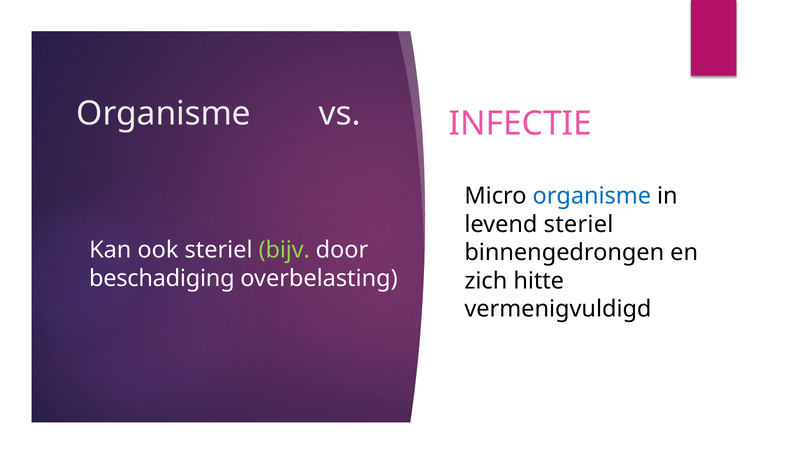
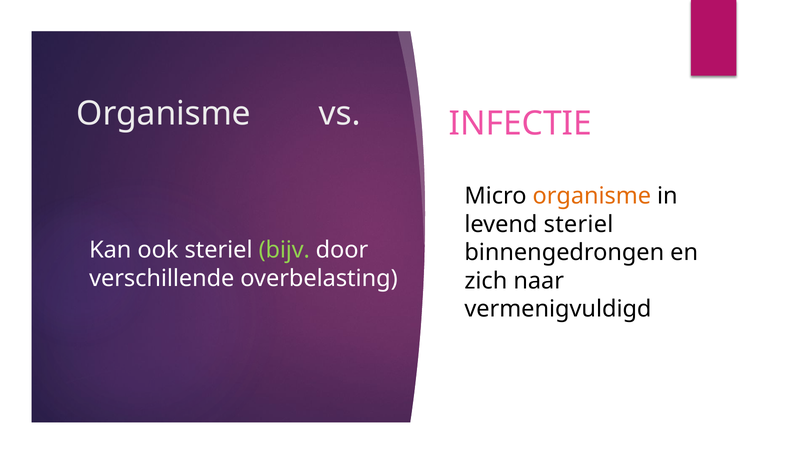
organisme colour: blue -> orange (592, 196)
beschadiging: beschadiging -> verschillende (162, 278)
hitte: hitte -> naar (539, 281)
